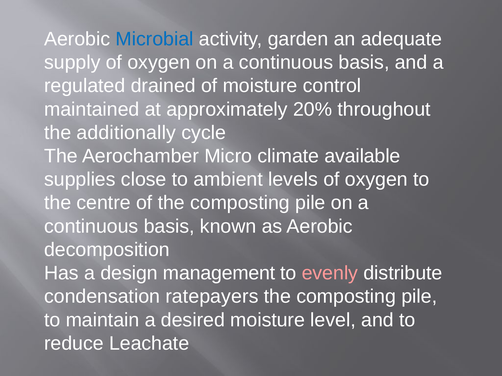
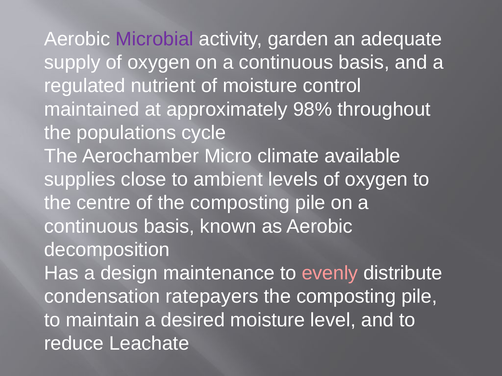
Microbial colour: blue -> purple (155, 39)
drained: drained -> nutrient (163, 86)
20%: 20% -> 98% (313, 109)
additionally: additionally -> populations (126, 133)
management: management -> maintenance (219, 273)
